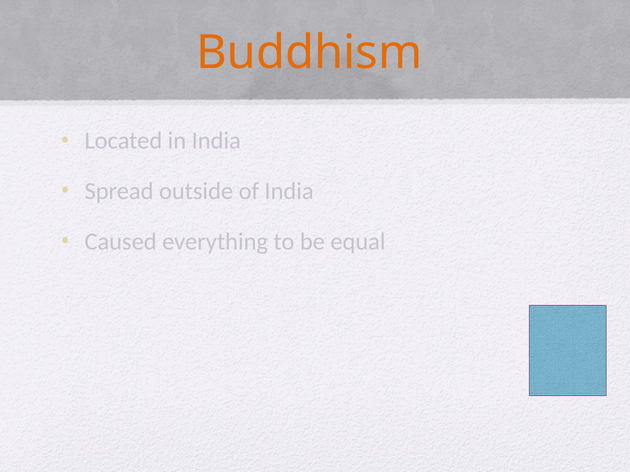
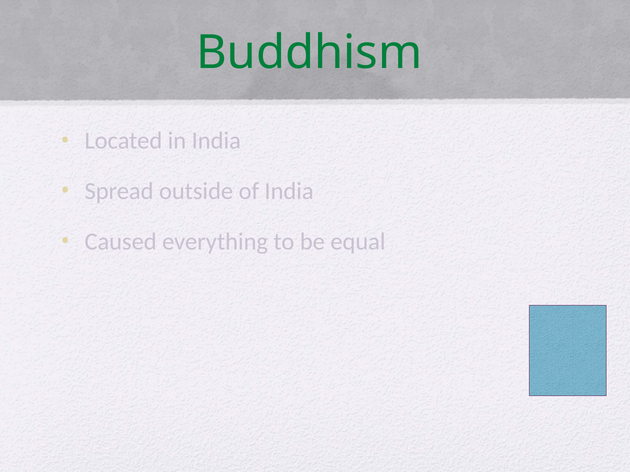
Buddhism colour: orange -> green (309, 53)
